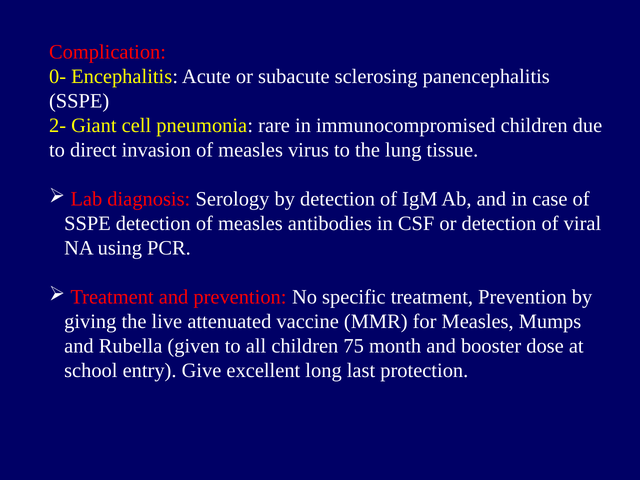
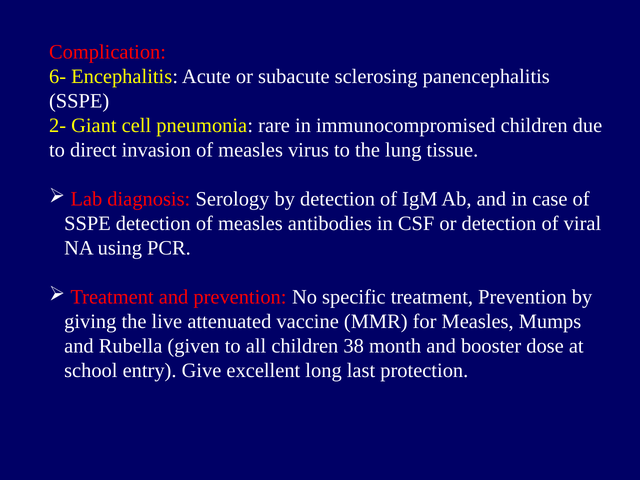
0-: 0- -> 6- (58, 77)
75: 75 -> 38 (354, 346)
